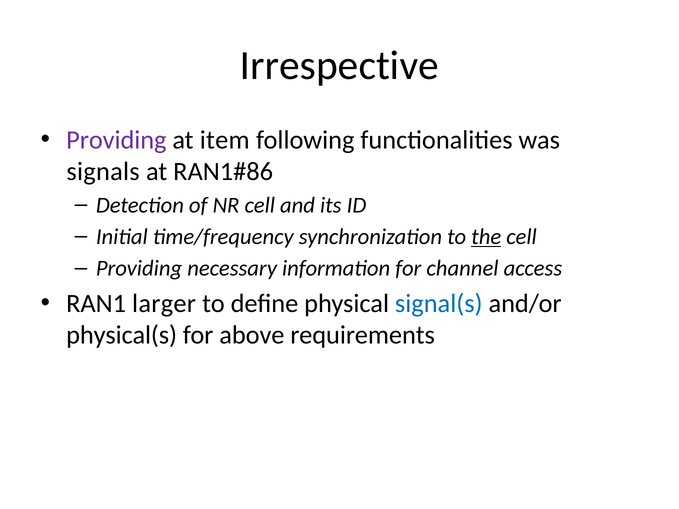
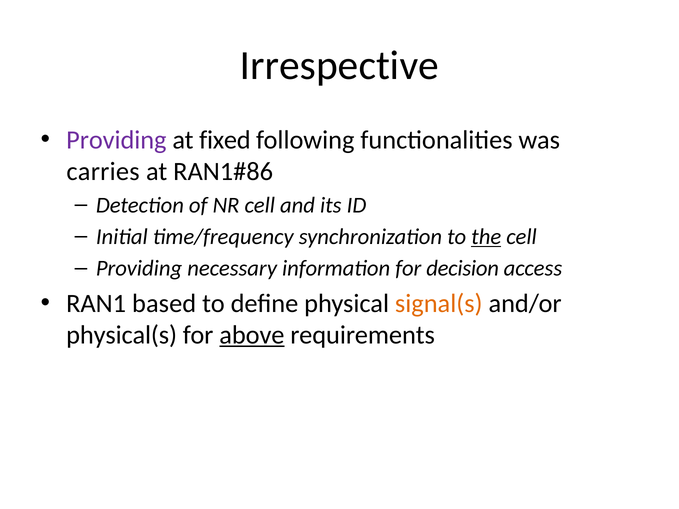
item: item -> fixed (225, 140)
signals: signals -> carries (103, 171)
channel: channel -> decision (463, 269)
larger: larger -> based (164, 303)
signal(s colour: blue -> orange (439, 303)
above underline: none -> present (252, 335)
